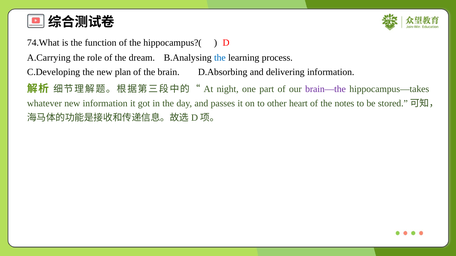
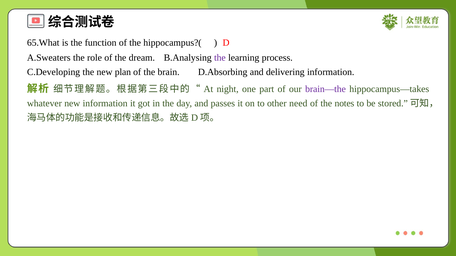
74.What: 74.What -> 65.What (43, 43)
A.Carrying: A.Carrying -> A.Sweaters (49, 58)
the colour: blue -> purple (220, 58)
heart: heart -> need (298, 104)
